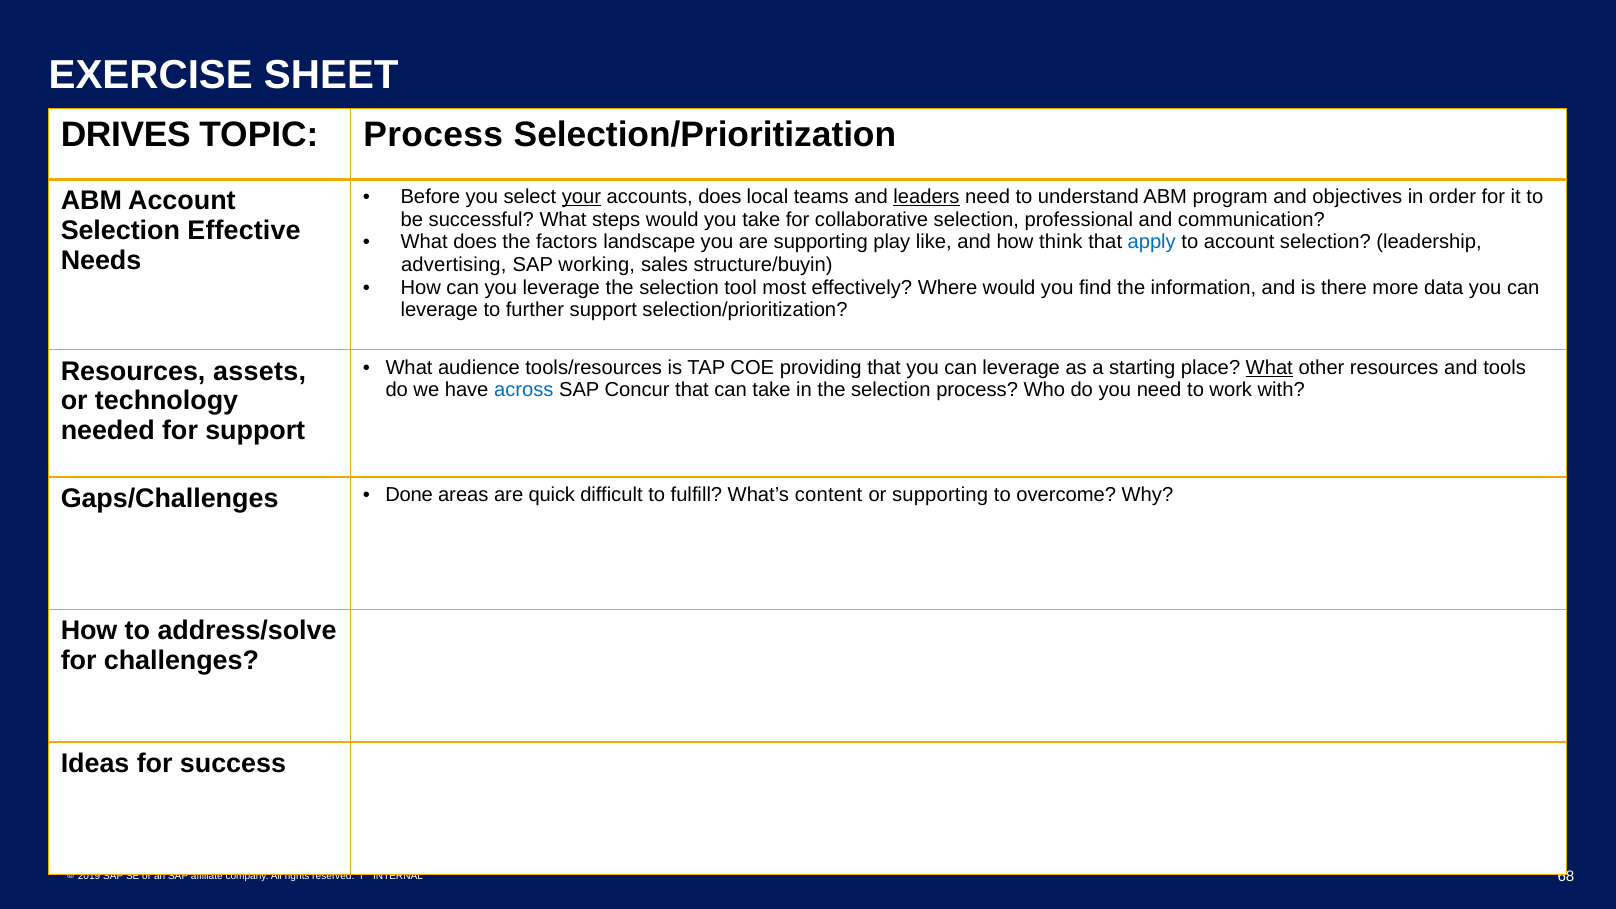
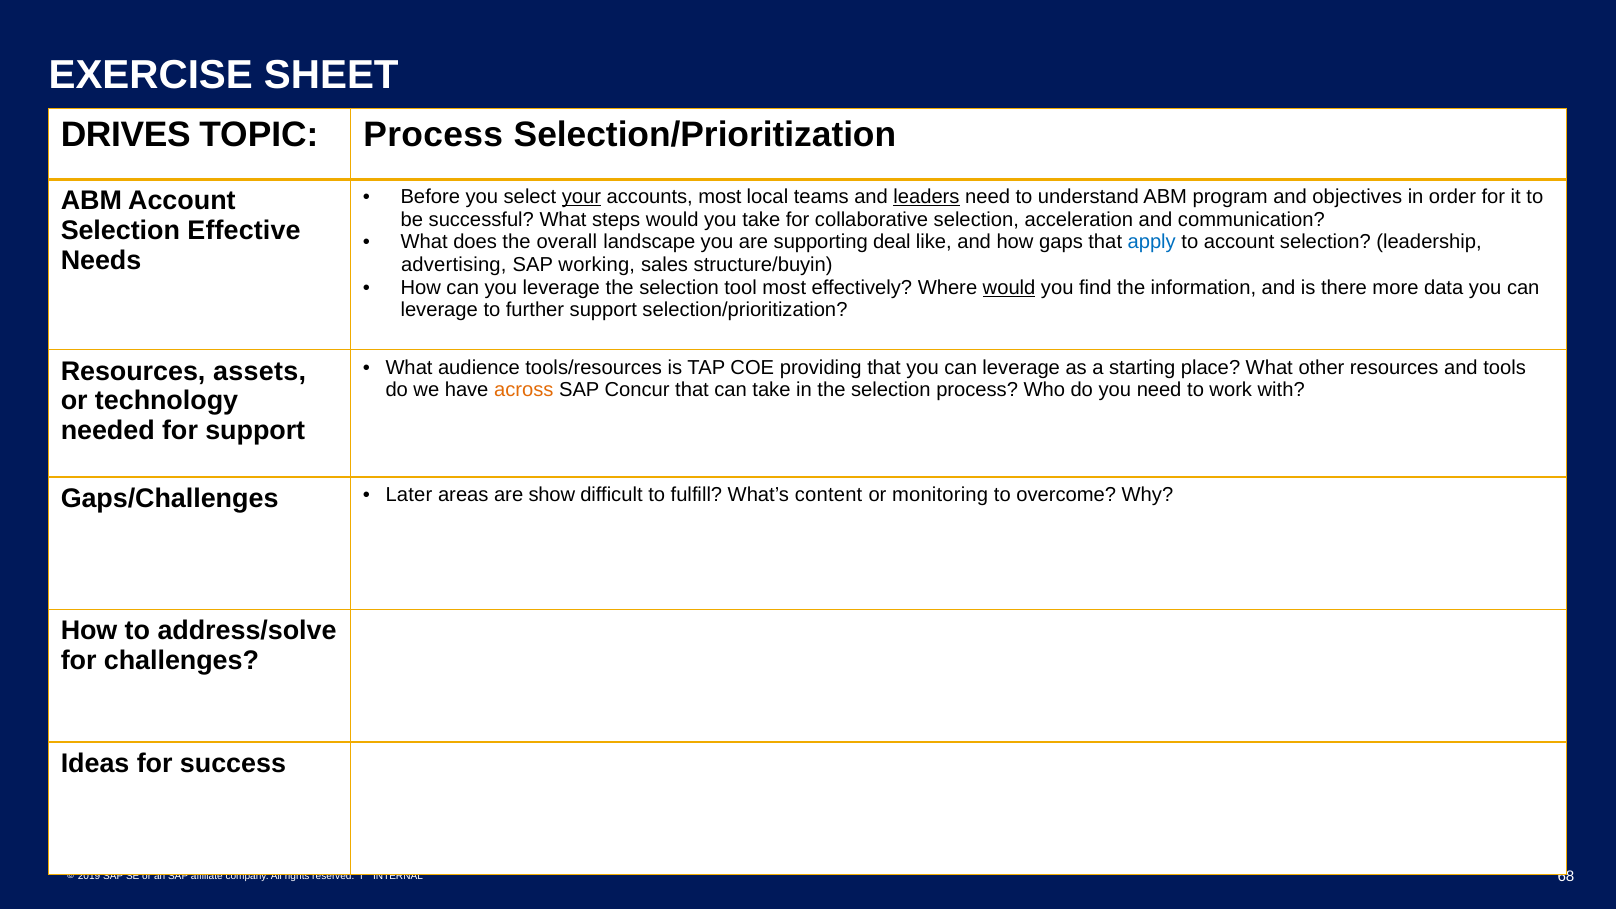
accounts does: does -> most (720, 197)
professional: professional -> acceleration (1079, 220)
factors: factors -> overall (567, 242)
play: play -> deal (892, 242)
think: think -> gaps (1061, 242)
would underline: none -> present (1009, 287)
What underline: present -> none (1269, 367)
across colour: blue -> orange (524, 390)
Done: Done -> Later (409, 495)
quick: quick -> show (552, 495)
or supporting: supporting -> monitoring (940, 495)
